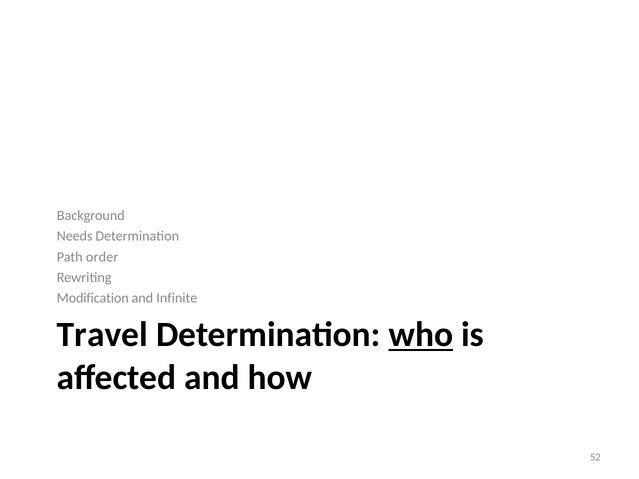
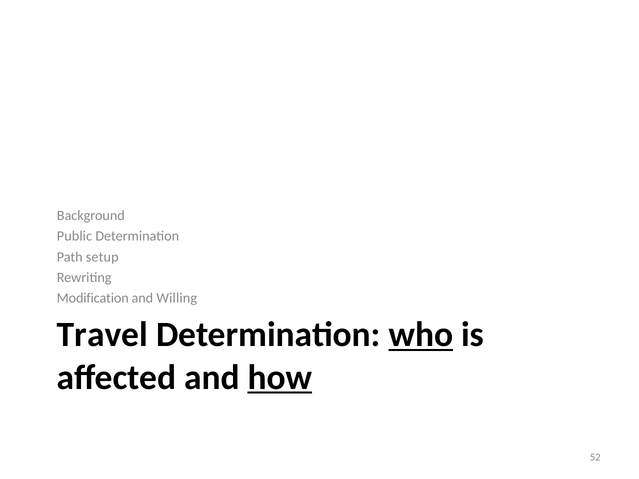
Needs: Needs -> Public (74, 236)
order: order -> setup (102, 257)
Infinite: Infinite -> Willing (177, 298)
how underline: none -> present (280, 378)
